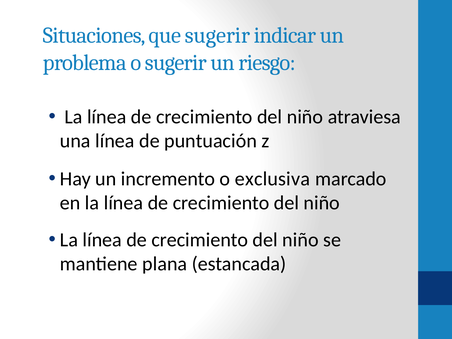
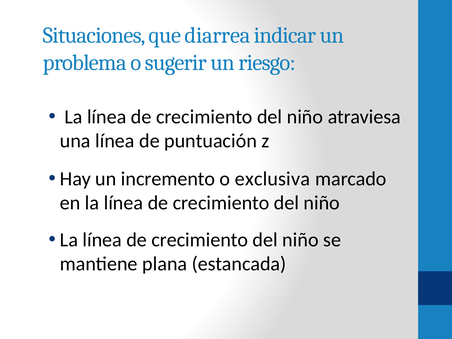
que sugerir: sugerir -> diarrea (218, 35)
